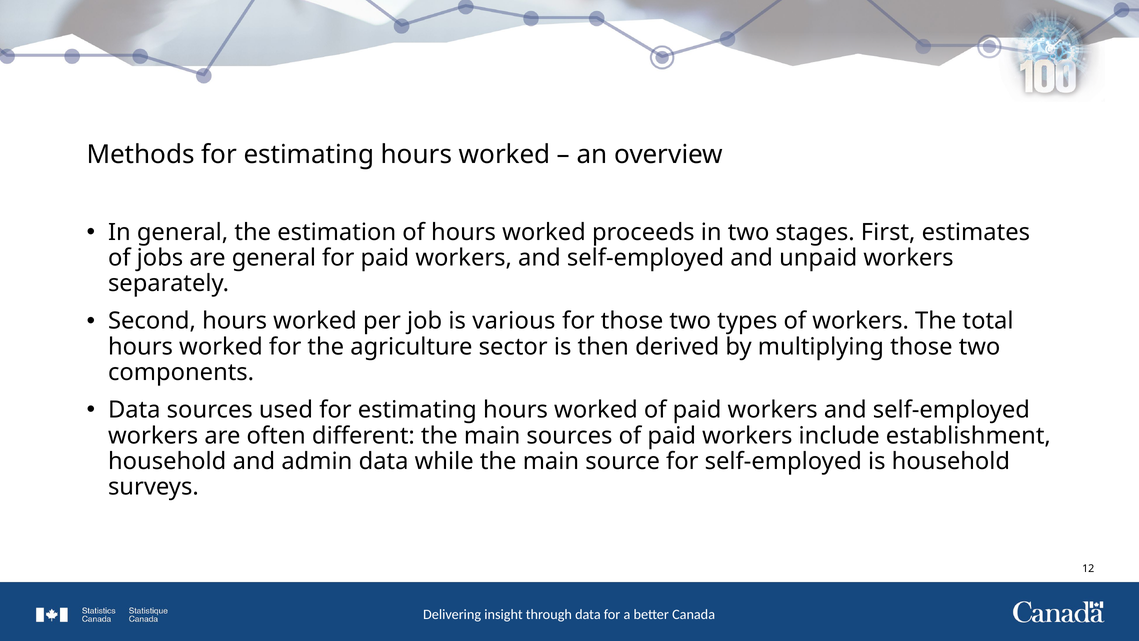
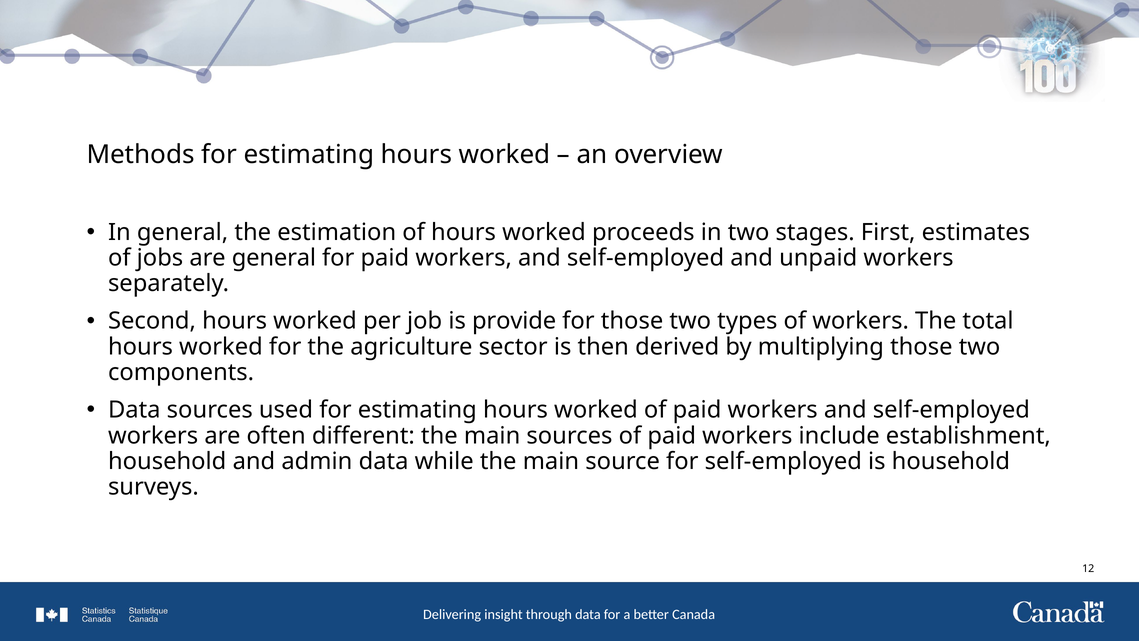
various: various -> provide (514, 321)
